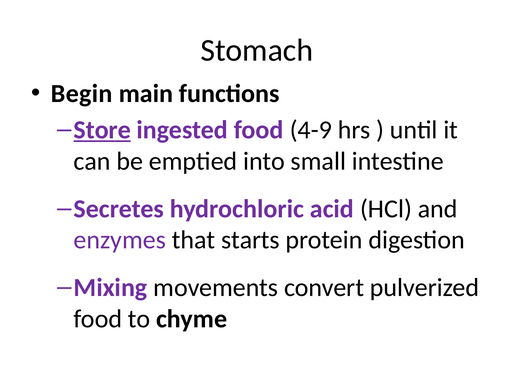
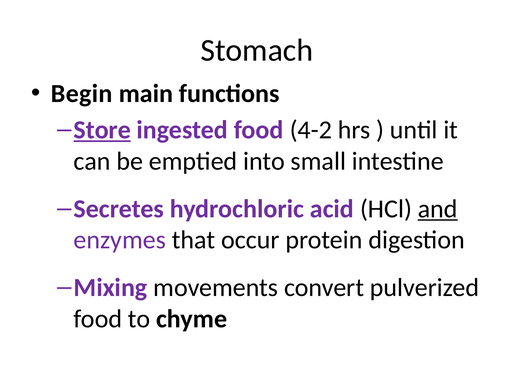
4-9: 4-9 -> 4-2 (311, 130)
and underline: none -> present (438, 209)
starts: starts -> occur (250, 240)
